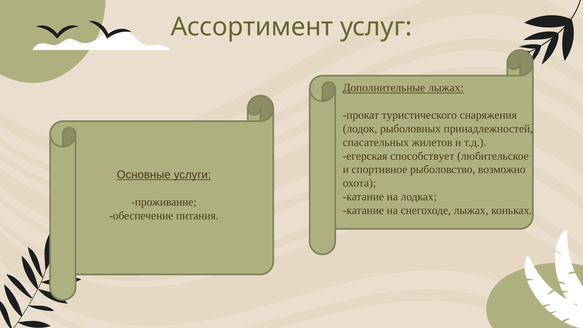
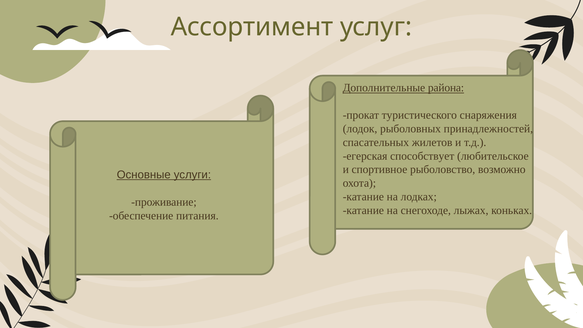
Дополнительные лыжах: лыжах -> района (446, 88)
